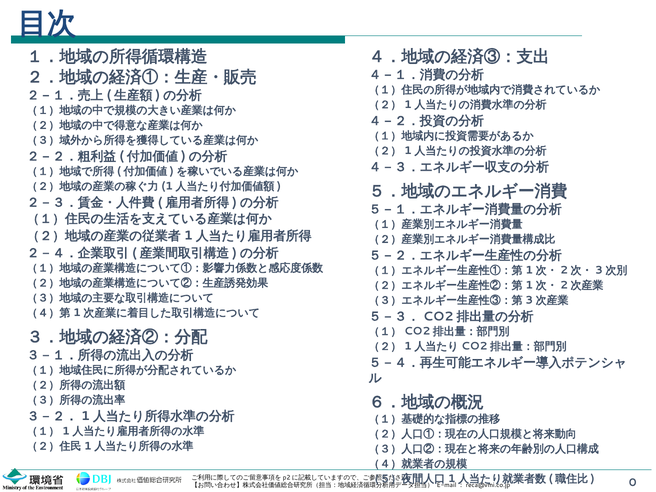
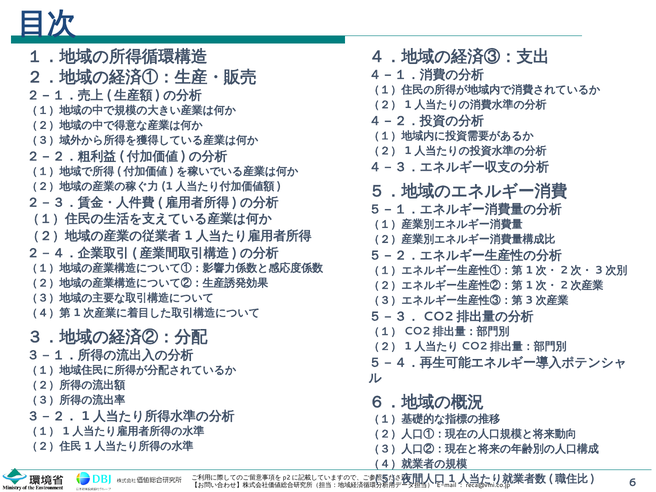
0: 0 -> 6 (633, 483)
